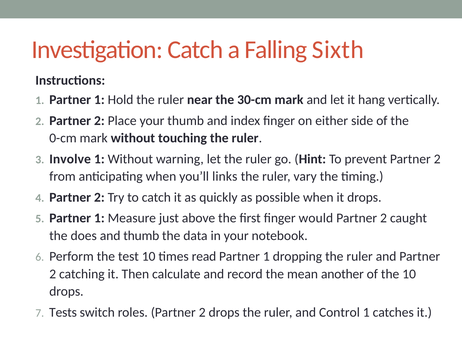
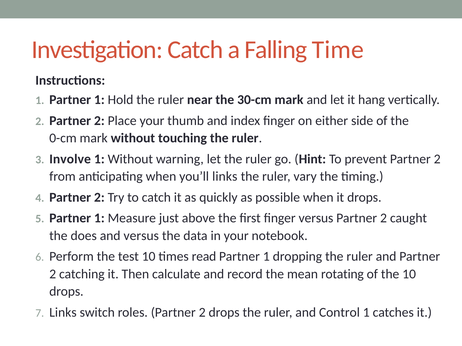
Sixth: Sixth -> Time (338, 50)
finger would: would -> versus (316, 219)
and thumb: thumb -> versus (141, 236)
another: another -> rotating (342, 274)
Tests: Tests -> Links (63, 313)
